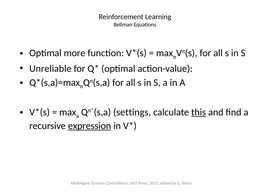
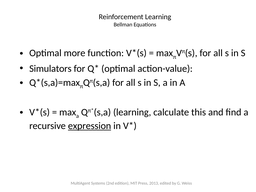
Unreliable: Unreliable -> Simulators (50, 69)
settings: settings -> learning (132, 112)
this underline: present -> none (199, 112)
